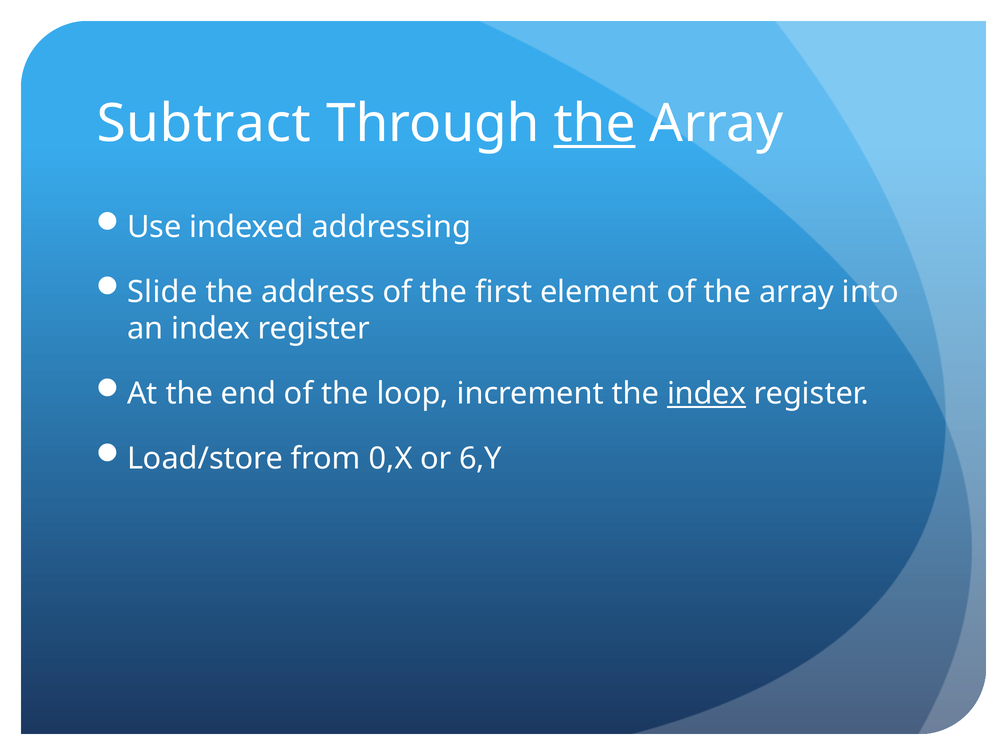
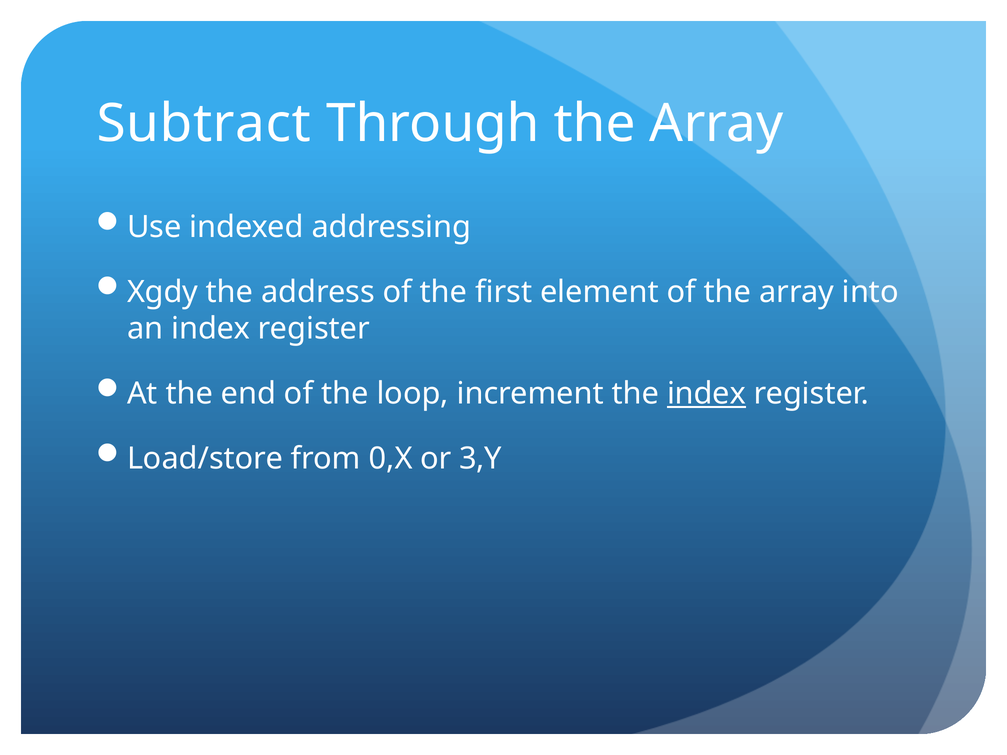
the underline: present -> none (595, 124)
Slide: Slide -> Xgdy (162, 292)
6,Y: 6,Y -> 3,Y (480, 459)
